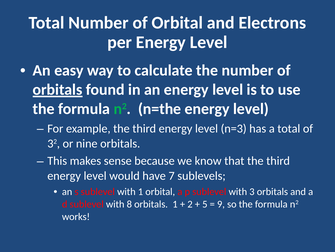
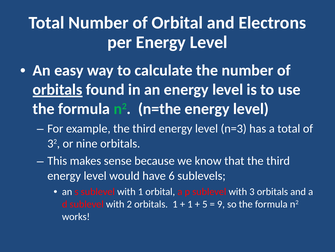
7: 7 -> 6 (172, 175)
8: 8 -> 2 (129, 204)
2: 2 -> 1 (190, 204)
